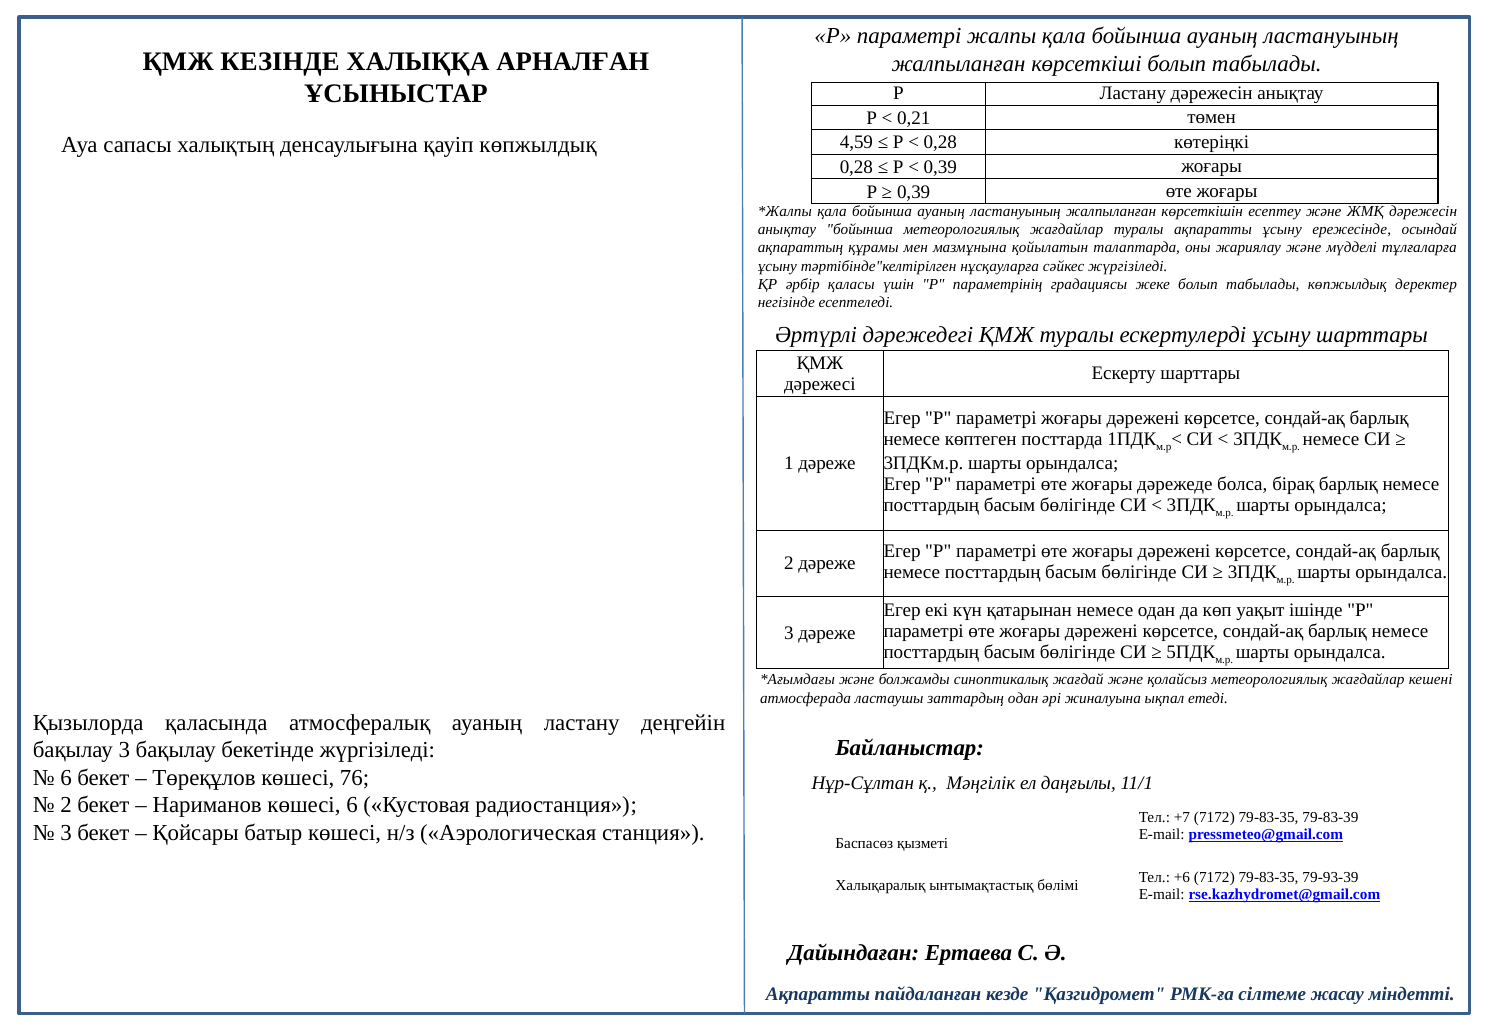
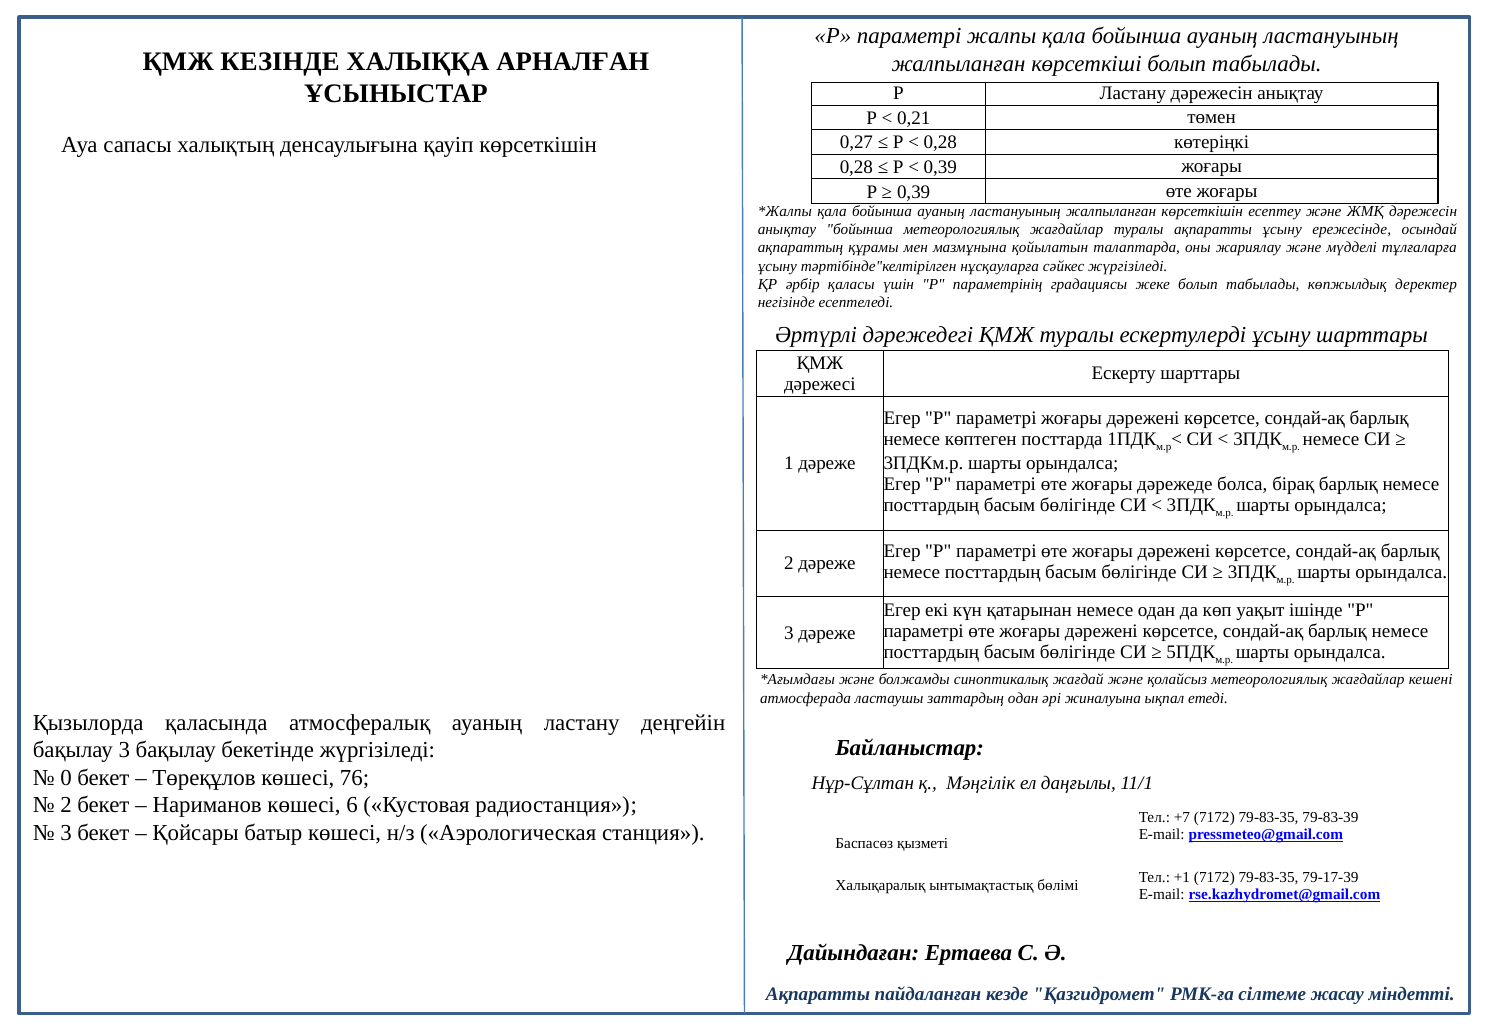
қауіп көпжылдық: көпжылдық -> көрсеткішін (538, 144)
4,59: 4,59 -> 0,27 (856, 143)
6: 6 -> 0 (66, 777)
+6: +6 -> +1 (1182, 877)
79-93-39: 79-93-39 -> 79-17-39 (1331, 877)
